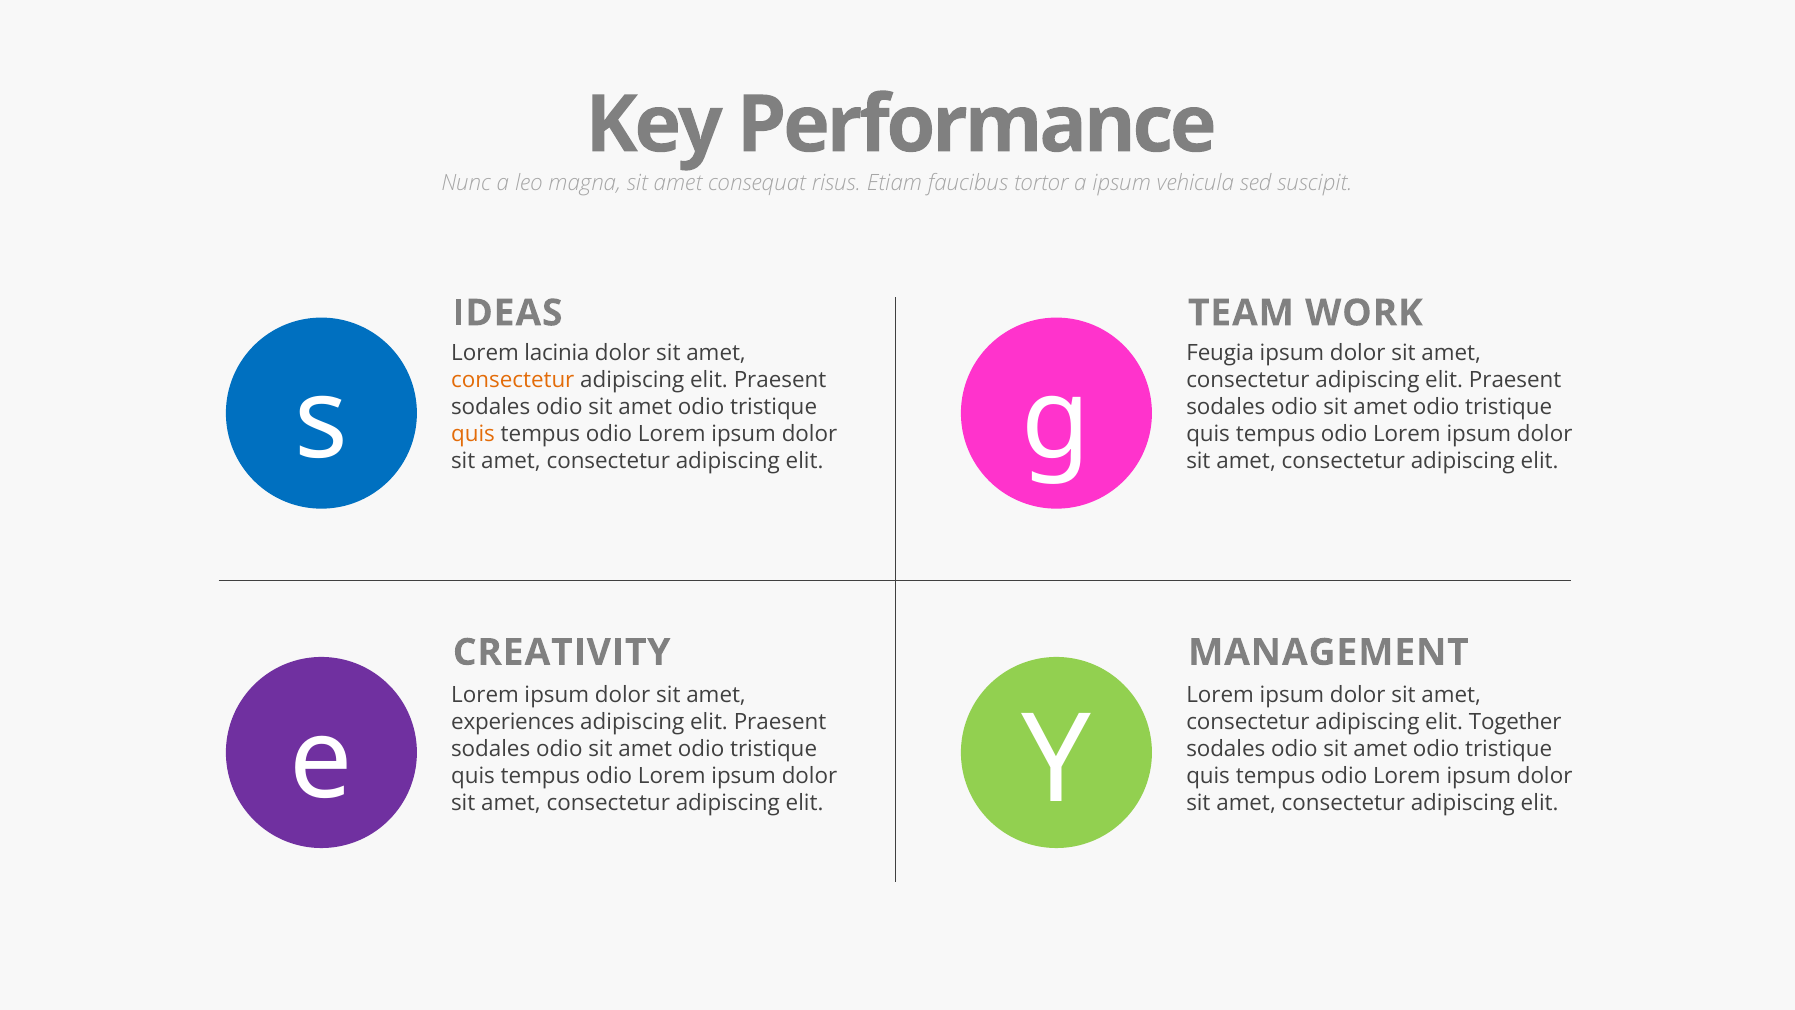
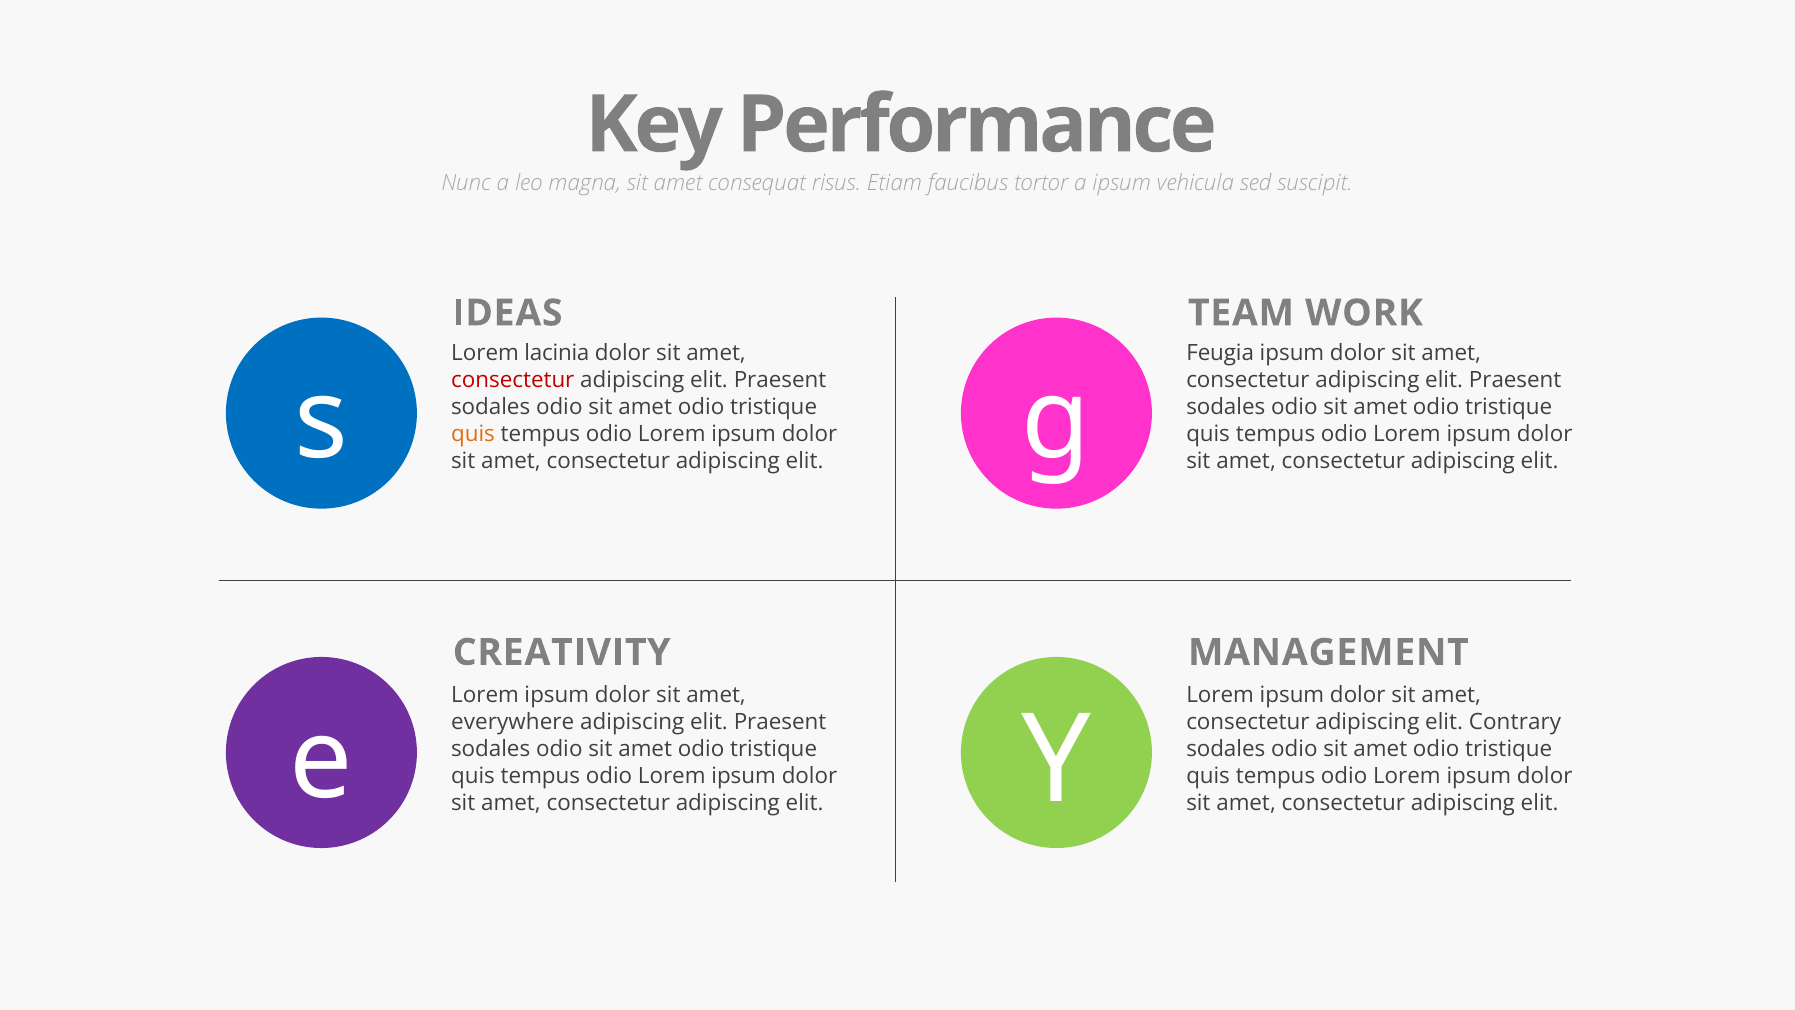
consectetur colour: orange -> red (513, 380)
experiences: experiences -> everywhere (513, 722)
Together: Together -> Contrary (1515, 722)
